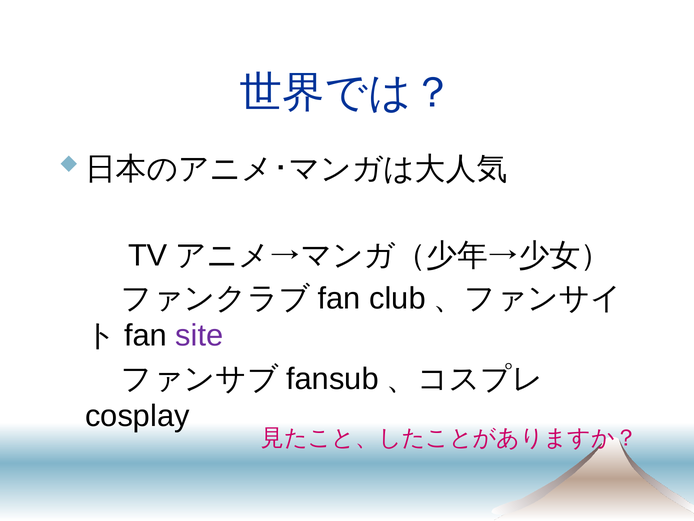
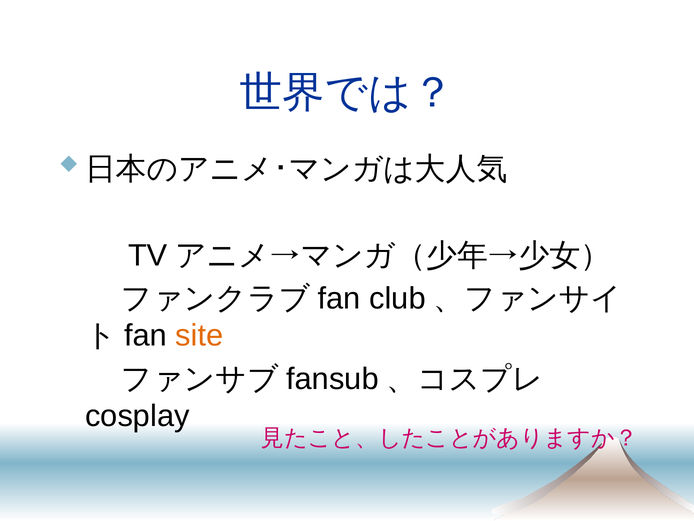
site colour: purple -> orange (199, 335)
